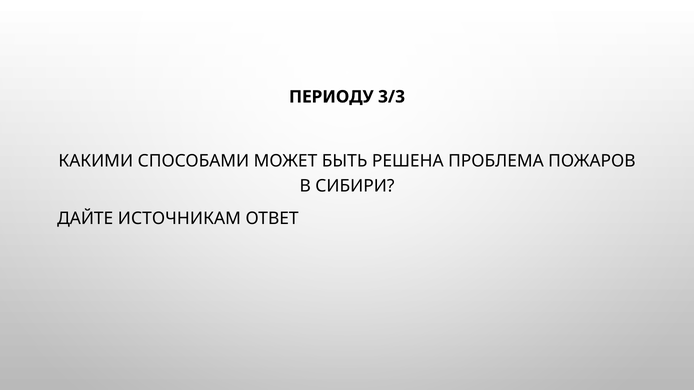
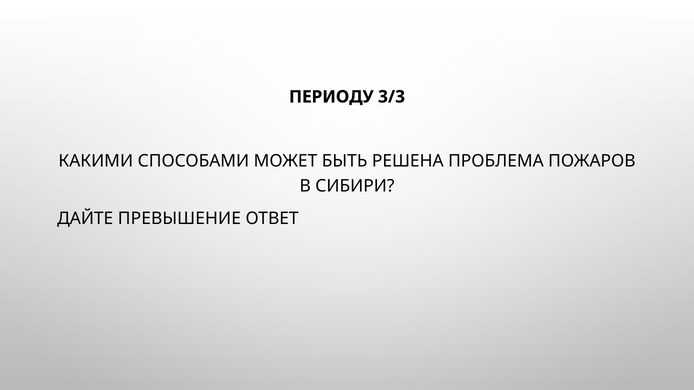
ИСТОЧНИКАМ: ИСТОЧНИКАМ -> ПРЕВЫШЕНИЕ (179, 218)
